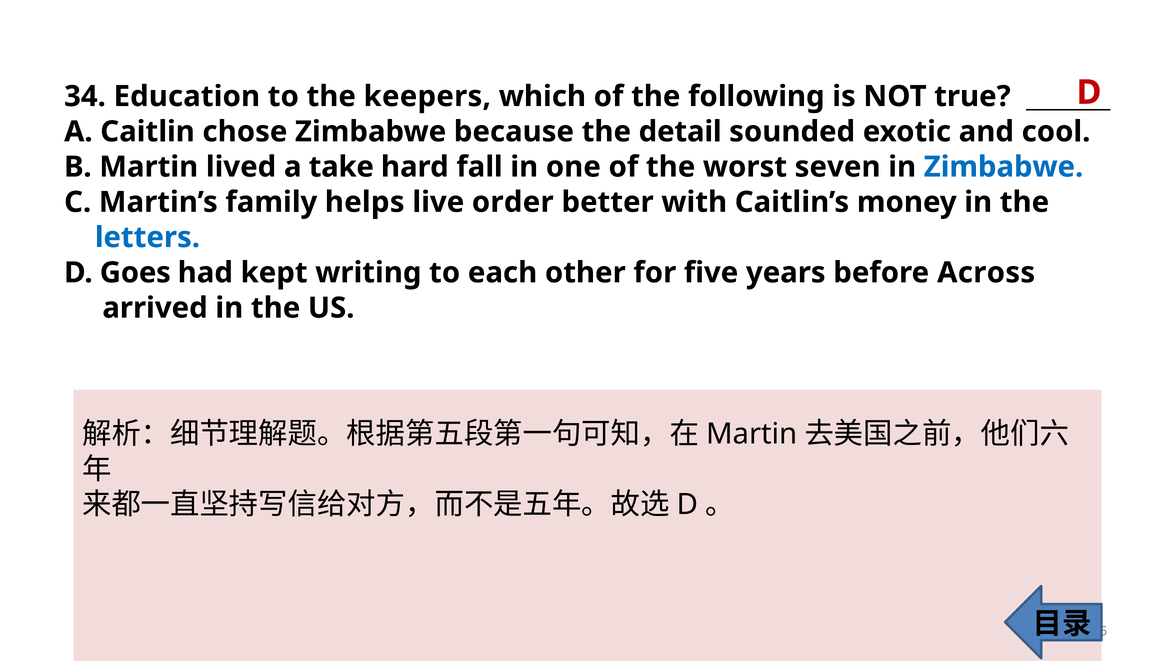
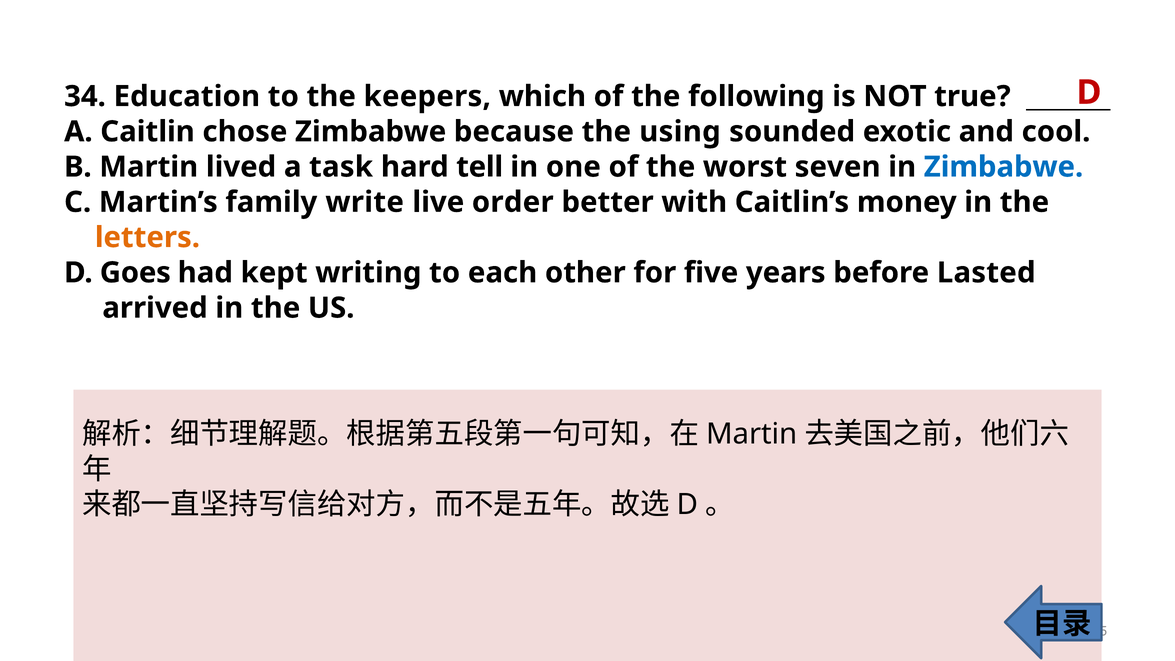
detail: detail -> using (680, 132)
take: take -> task (341, 167)
fall: fall -> tell (480, 167)
helps: helps -> write (365, 202)
letters colour: blue -> orange (147, 237)
Across: Across -> Lasted (986, 273)
